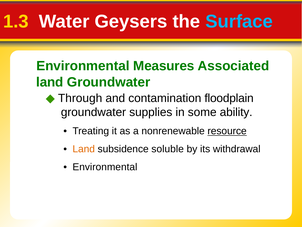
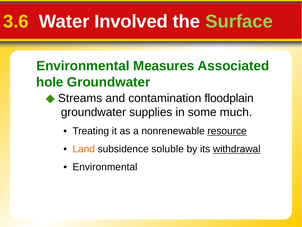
1.3: 1.3 -> 3.6 (16, 21)
Geysers: Geysers -> Involved (131, 21)
Surface colour: light blue -> light green (239, 21)
land: land -> hole (50, 82)
Through: Through -> Streams (80, 98)
ability: ability -> much (236, 112)
withdrawal underline: none -> present (237, 149)
